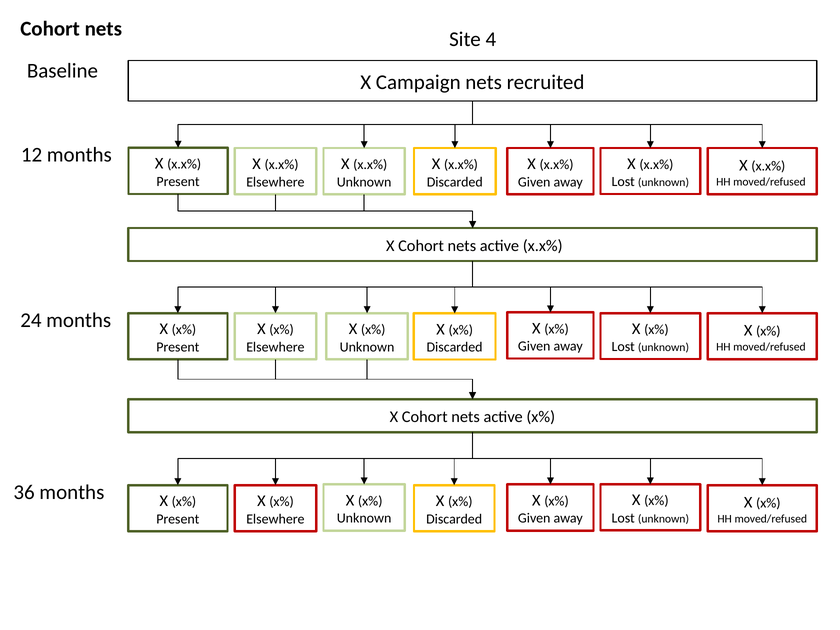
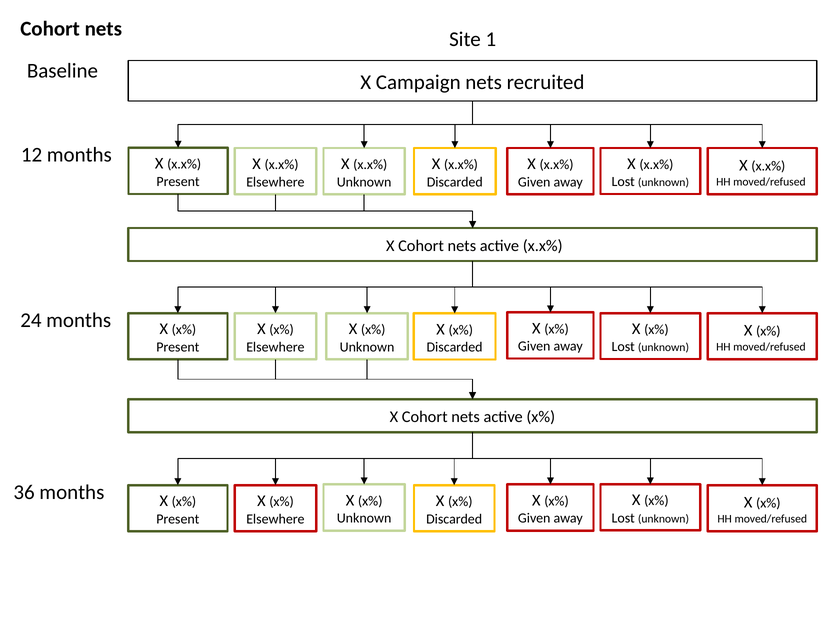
4: 4 -> 1 (491, 39)
